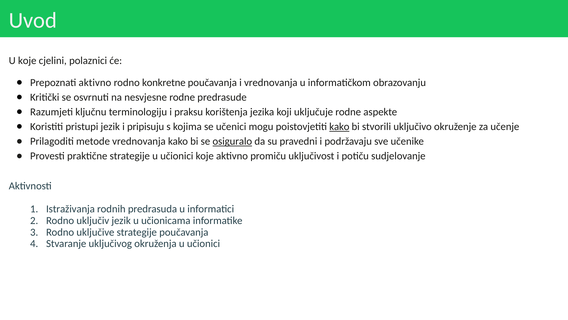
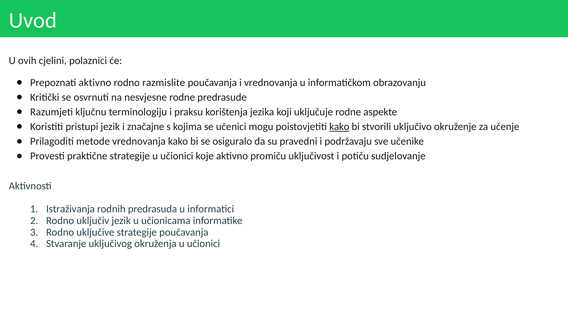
U koje: koje -> ovih (27, 61)
konkretne: konkretne -> razmislite (164, 82)
pripisuju: pripisuju -> značajne (146, 126)
osiguralo underline: present -> none (232, 141)
